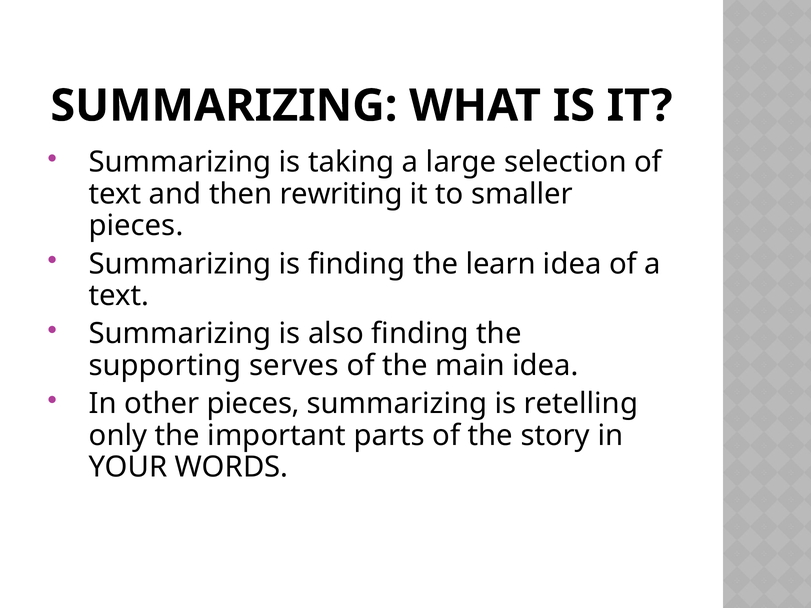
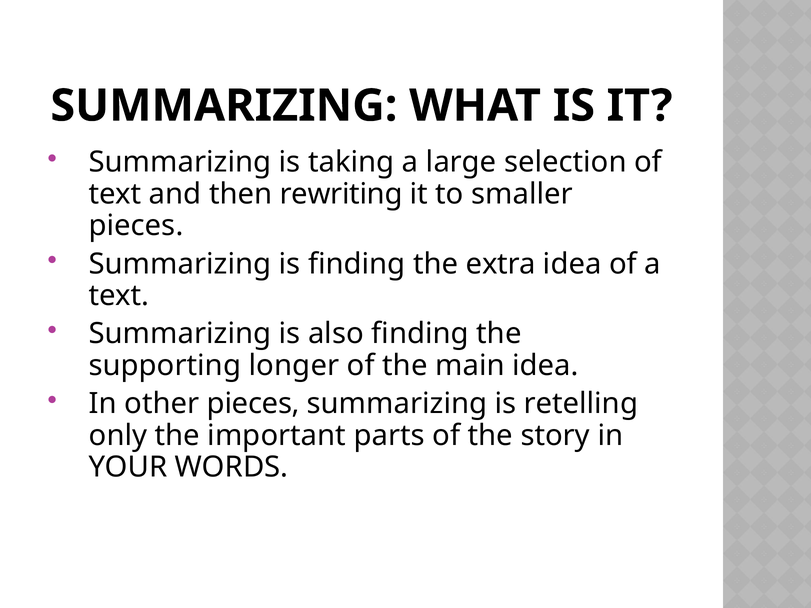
learn: learn -> extra (501, 264)
serves: serves -> longer (294, 366)
